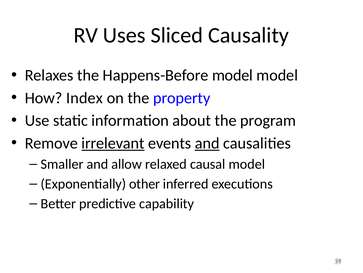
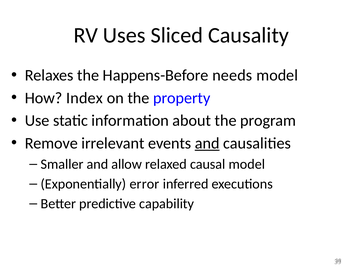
Happens-Before model: model -> needs (232, 75)
irrelevant underline: present -> none (113, 143)
other: other -> error (144, 183)
